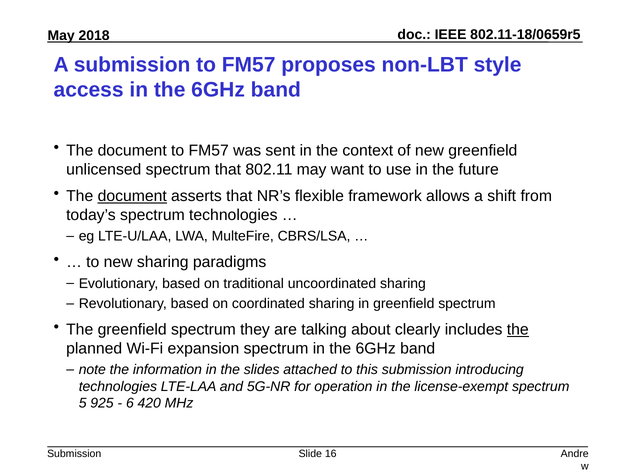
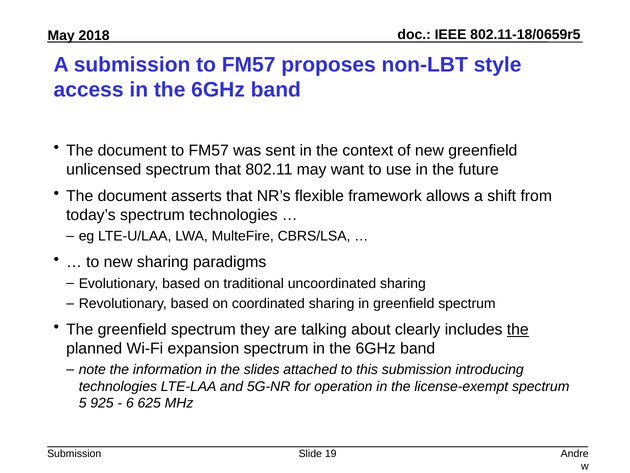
document underline: present -> none (132, 196)
420: 420 -> 625 (149, 403)
16: 16 -> 19 (331, 453)
